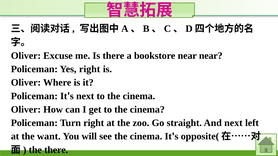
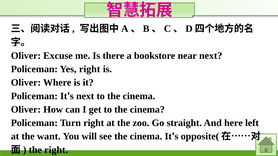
near near: near -> next (211, 56)
And next: next -> here (233, 123)
the there: there -> right (56, 150)
